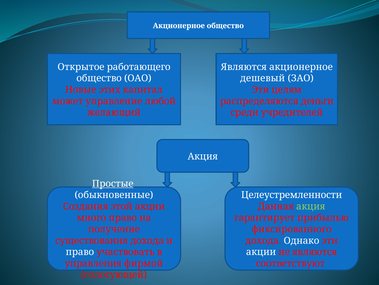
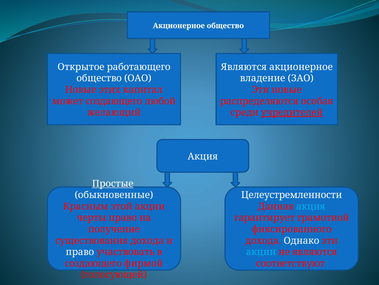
дешевый: дешевый -> владение (263, 78)
Эти целям: целям -> новые (287, 89)
может управление: управление -> создающего (114, 101)
деньги: деньги -> особая (317, 101)
учредителей underline: none -> present (292, 112)
Создания: Создания -> Красным (86, 206)
акция colour: light green -> light blue (311, 206)
много: много -> черты (91, 217)
прибылью: прибылью -> грамотной (323, 217)
акции colour: white -> light blue (261, 251)
управления: управления -> создающего (93, 263)
